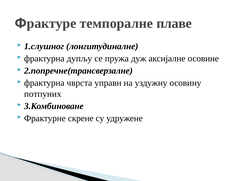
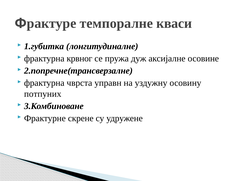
плаве: плаве -> кваси (174, 23)
1.слушног: 1.слушног -> 1.губитка (44, 46)
дупљу: дупљу -> крвног (79, 58)
